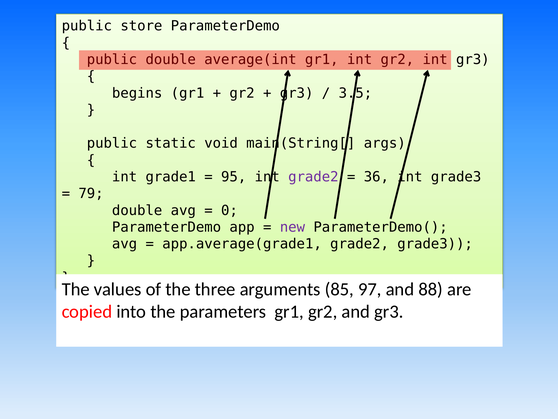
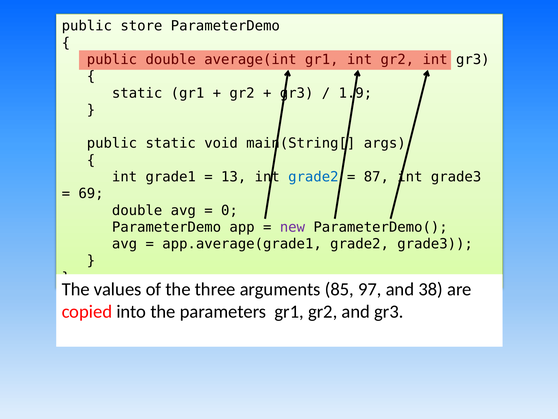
begins: begins -> static (137, 93)
3.5: 3.5 -> 1.9 (355, 93)
95: 95 -> 13 (234, 177)
grade2 colour: purple -> blue (313, 177)
36: 36 -> 87 (376, 177)
79: 79 -> 69 (91, 193)
88: 88 -> 38 (431, 289)
